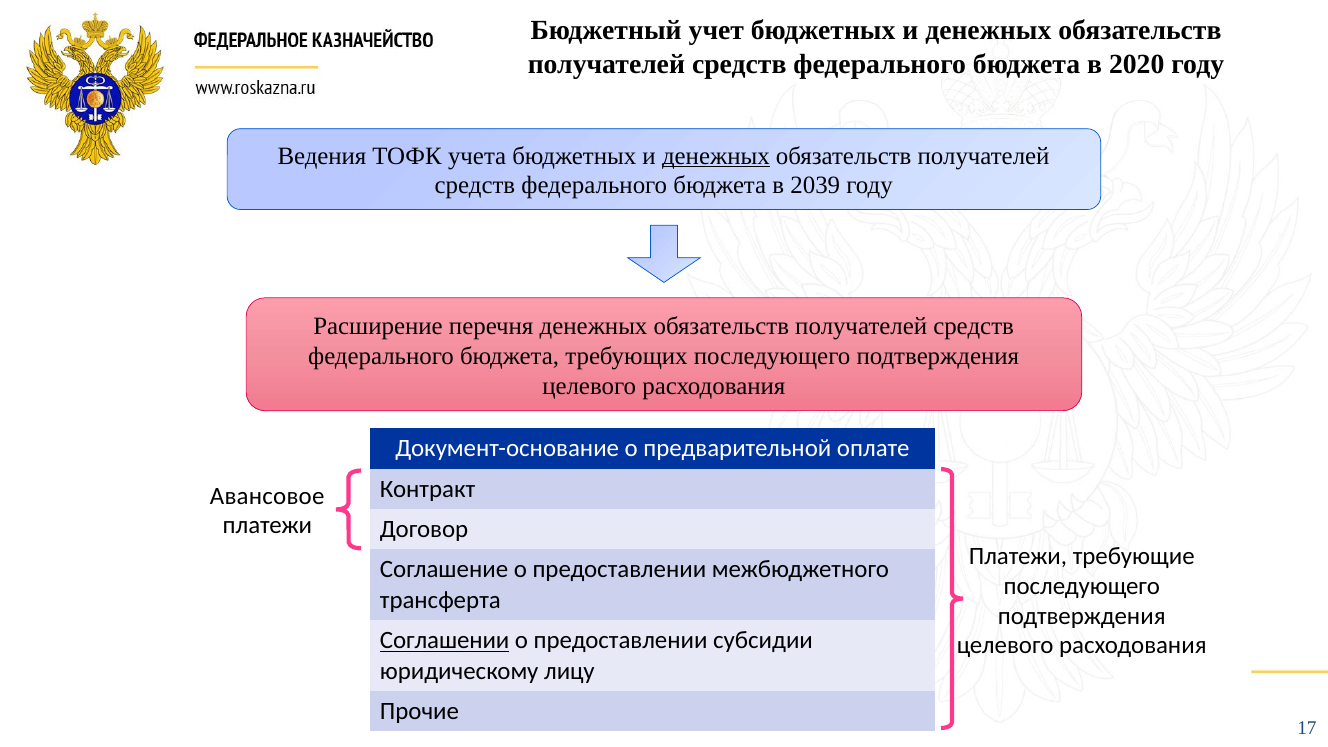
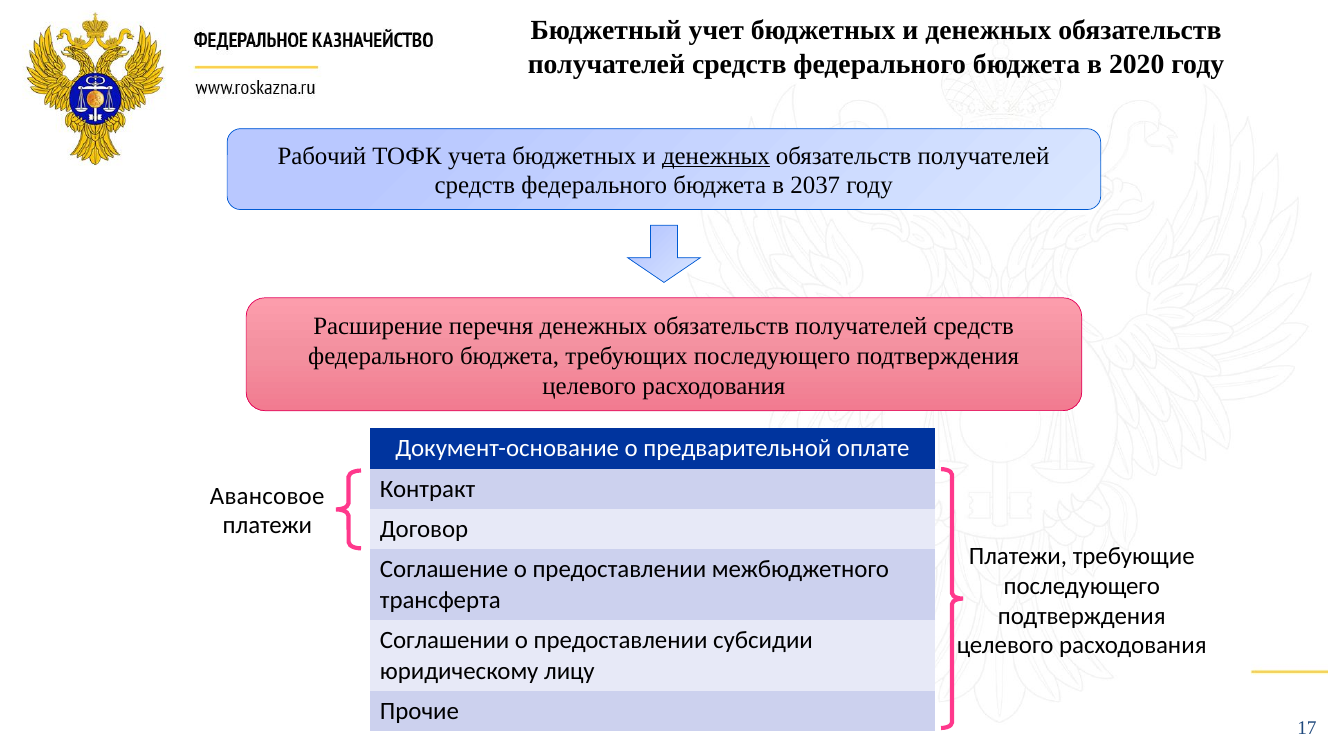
Ведения: Ведения -> Рабочий (322, 156)
2039: 2039 -> 2037 (815, 186)
Соглашении underline: present -> none (445, 641)
